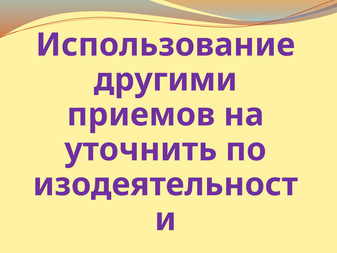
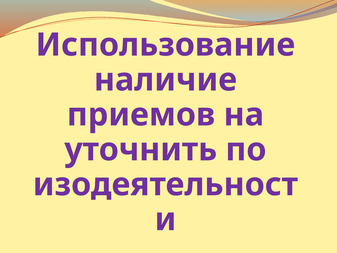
другими: другими -> наличие (165, 80)
